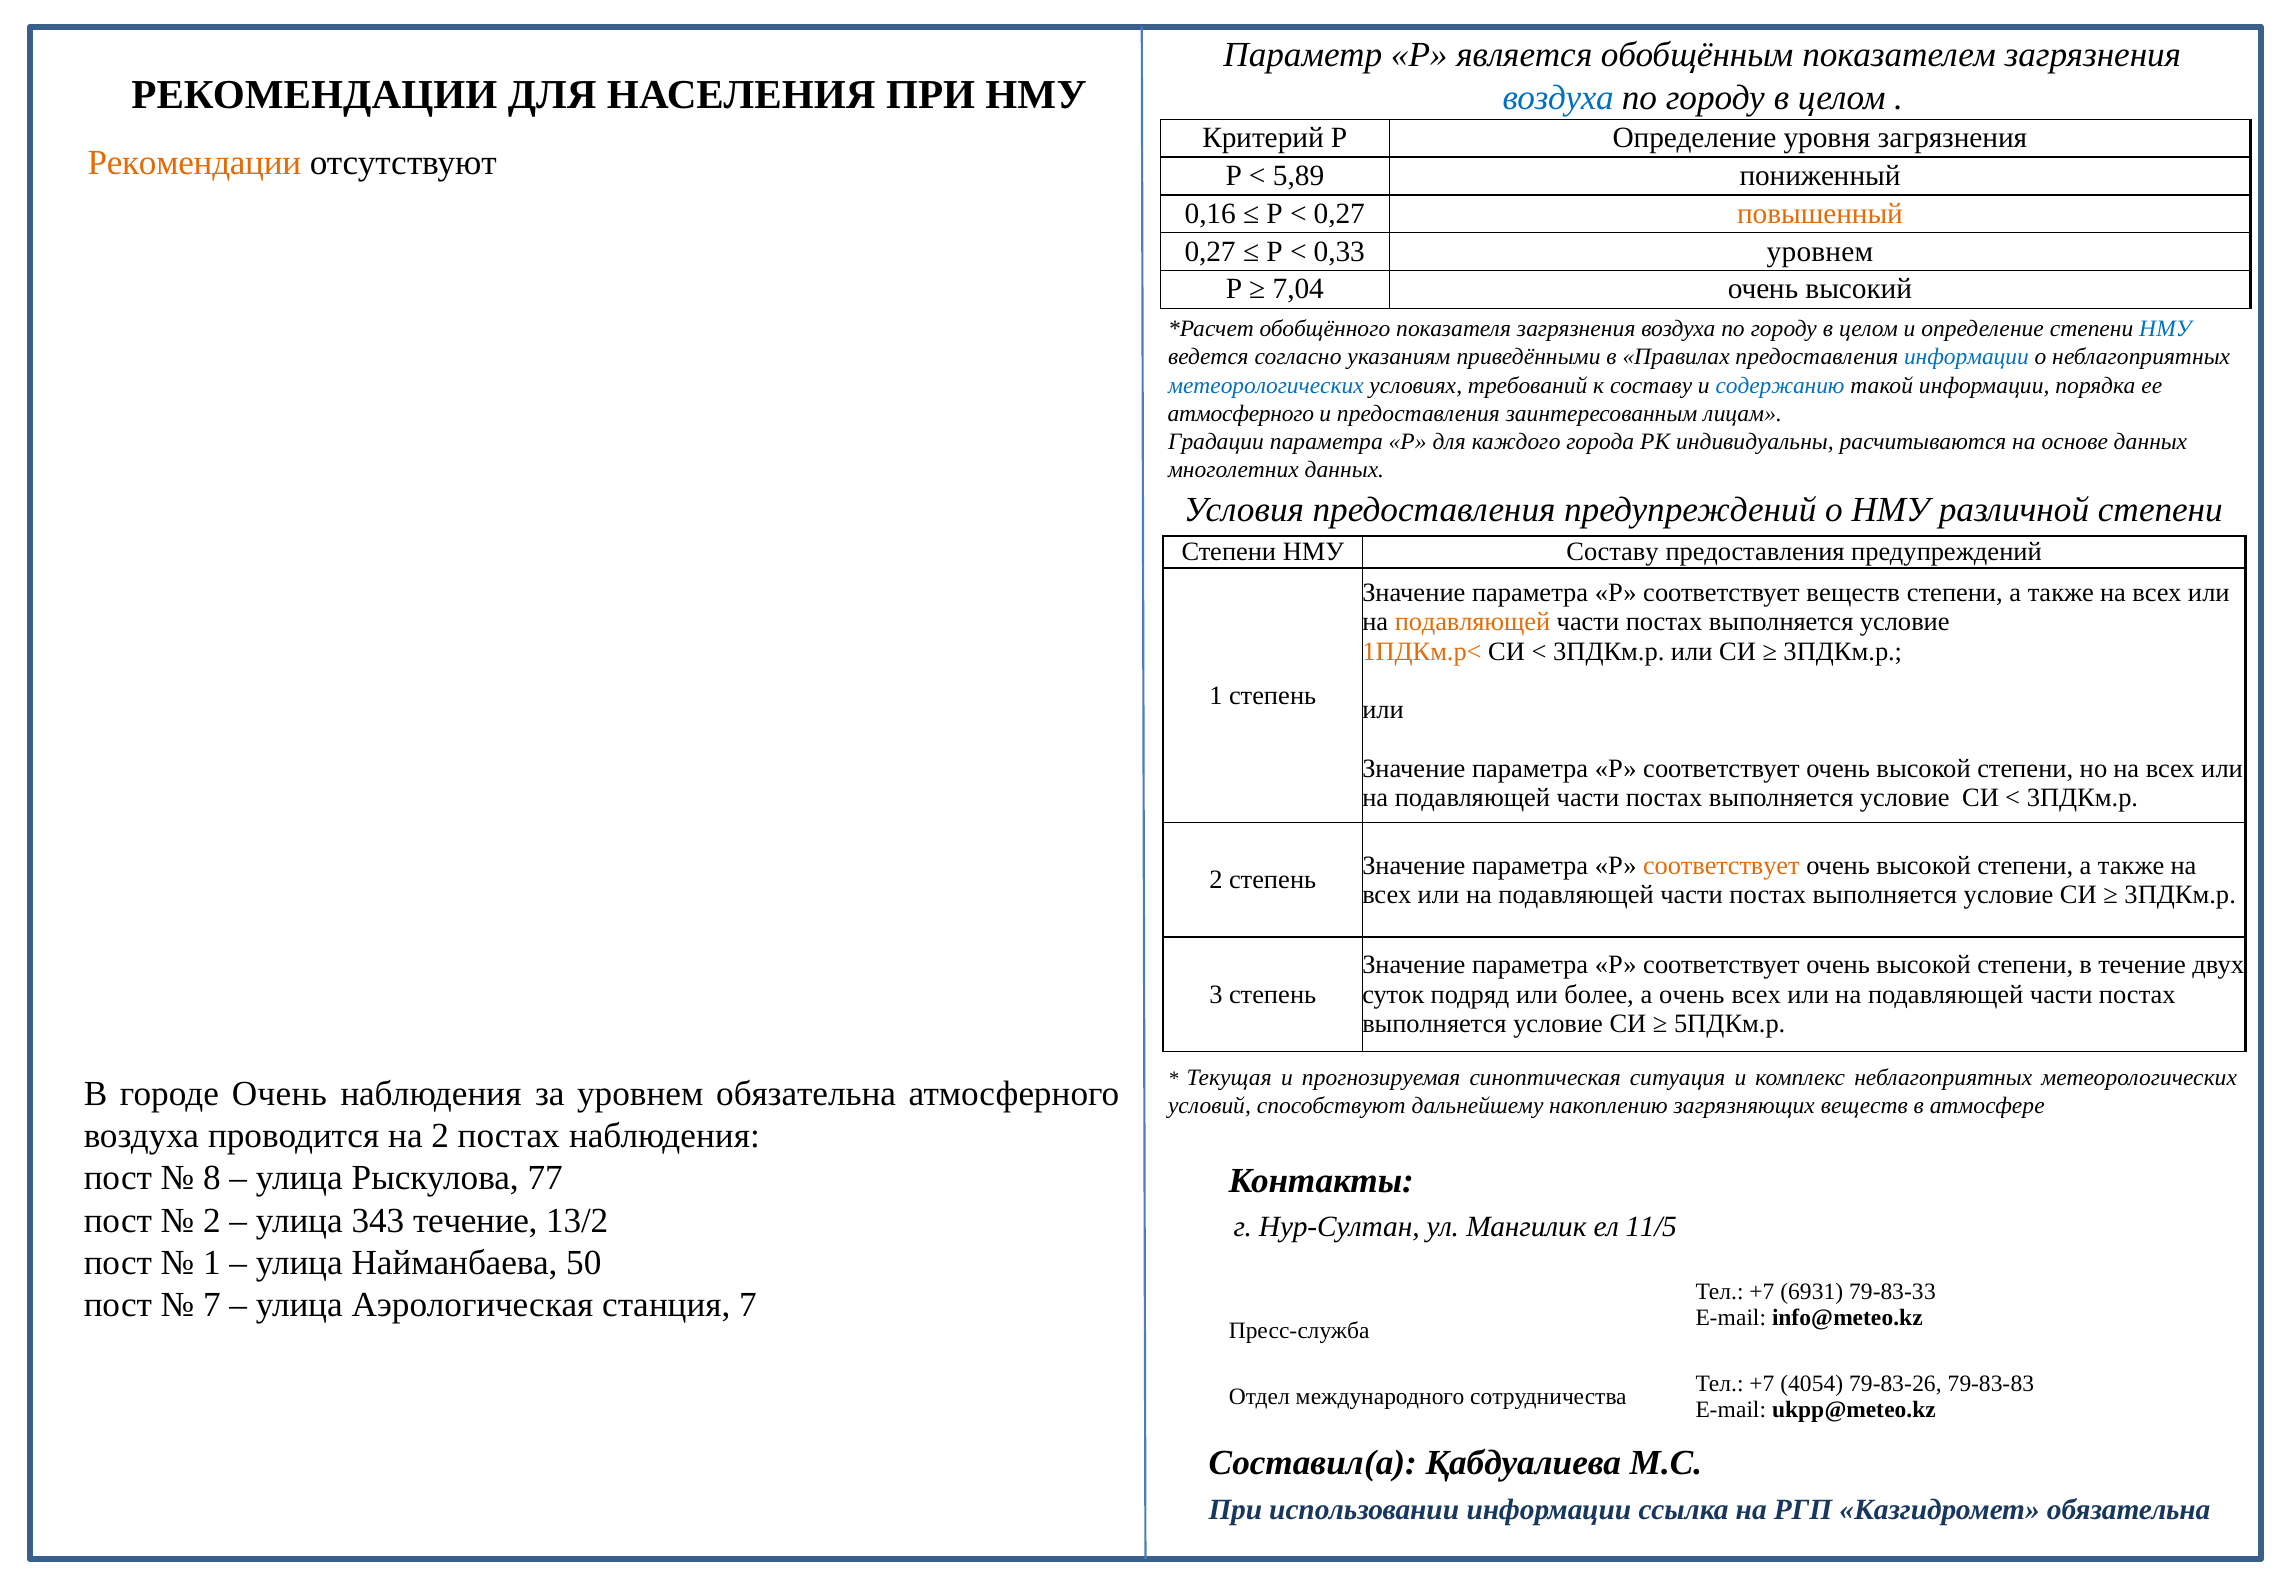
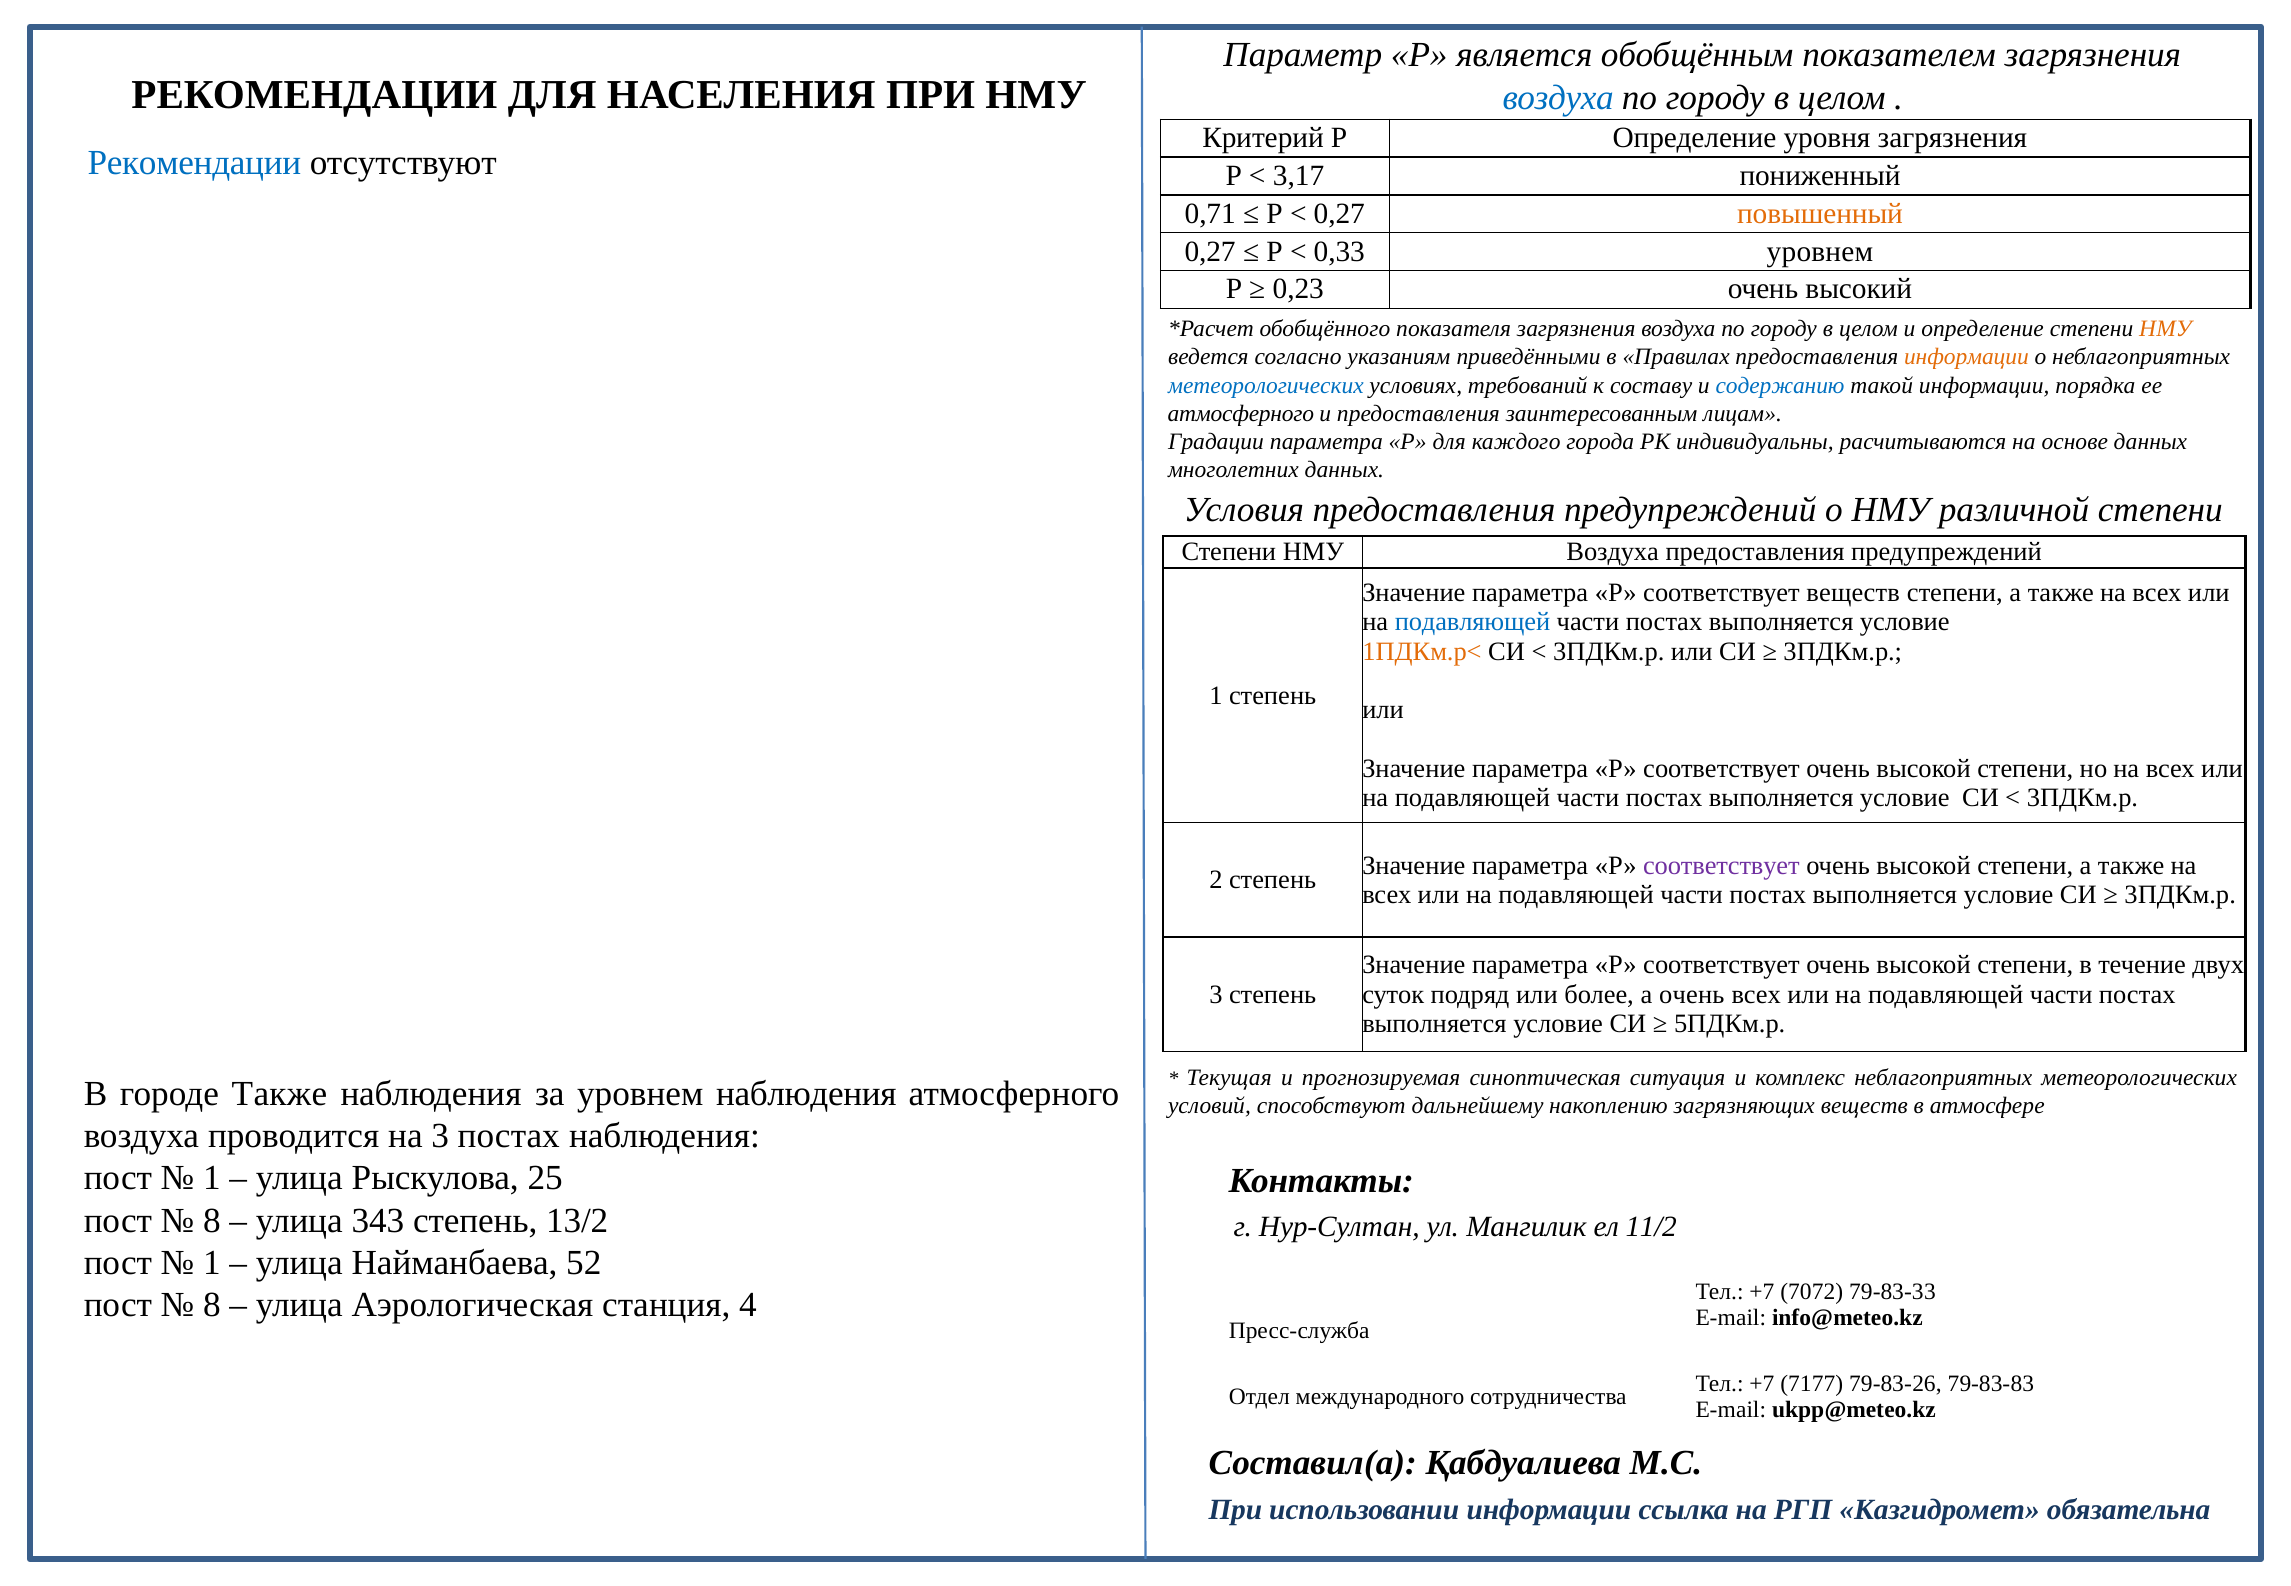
Рекомендации colour: orange -> blue (194, 162)
5,89: 5,89 -> 3,17 (1299, 176)
0,16: 0,16 -> 0,71 (1210, 214)
7,04: 7,04 -> 0,23 (1298, 289)
НМУ colour: blue -> orange (2165, 329)
информации colour: blue -> orange (1966, 357)
НМУ Составу: Составу -> Воздуха (1613, 552)
подавляющей colour: orange -> blue (1472, 622)
соответствует colour: orange -> purple (1721, 865)
городе Очень: Очень -> Также (279, 1094)
уровнем обязательна: обязательна -> наблюдения (806, 1094)
на 2: 2 -> 3 (440, 1136)
8: 8 -> 1 (212, 1178)
77: 77 -> 25 (545, 1178)
2: 2 -> 8 (212, 1221)
343 течение: течение -> степень (475, 1221)
11/5: 11/5 -> 11/2 (1651, 1227)
50: 50 -> 52 (584, 1263)
6931: 6931 -> 7072 (1812, 1292)
7: 7 -> 8 (212, 1305)
станция 7: 7 -> 4 (748, 1305)
4054: 4054 -> 7177 (1812, 1383)
